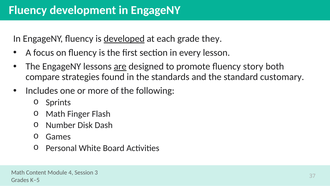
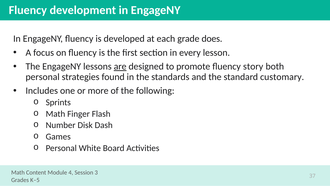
developed underline: present -> none (124, 39)
they: they -> does (212, 39)
compare: compare -> personal (43, 77)
